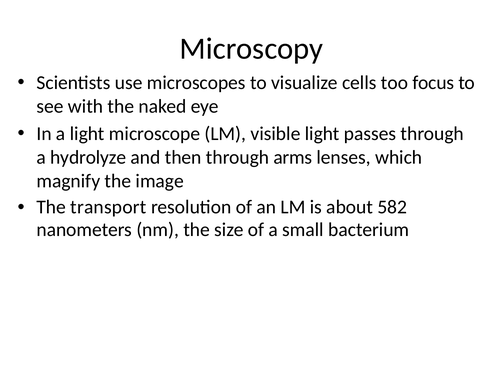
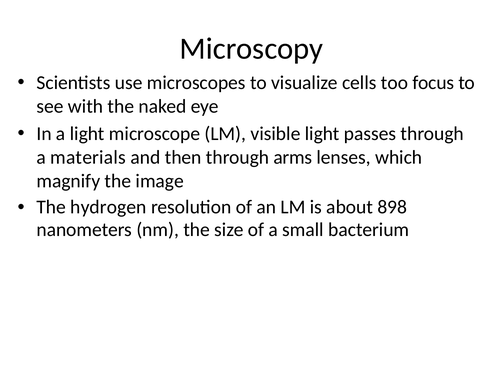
hydrolyze: hydrolyze -> materials (88, 157)
transport: transport -> hydrogen (108, 207)
582: 582 -> 898 (392, 207)
